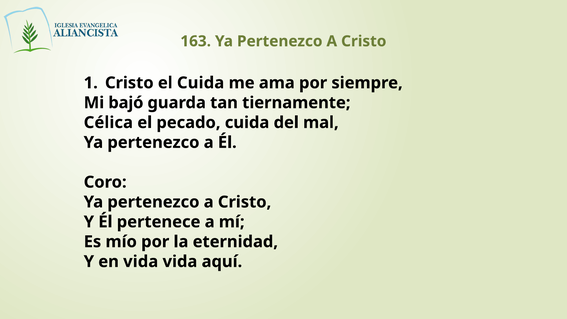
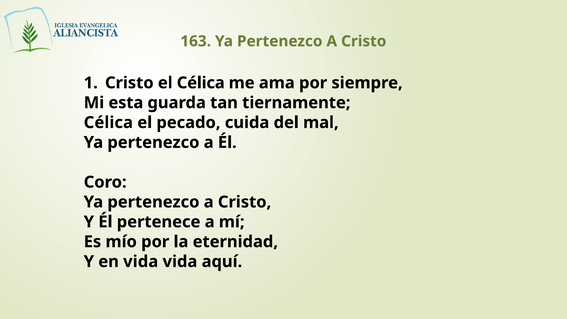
el Cuida: Cuida -> Célica (201, 83)
bajó: bajó -> esta (126, 103)
